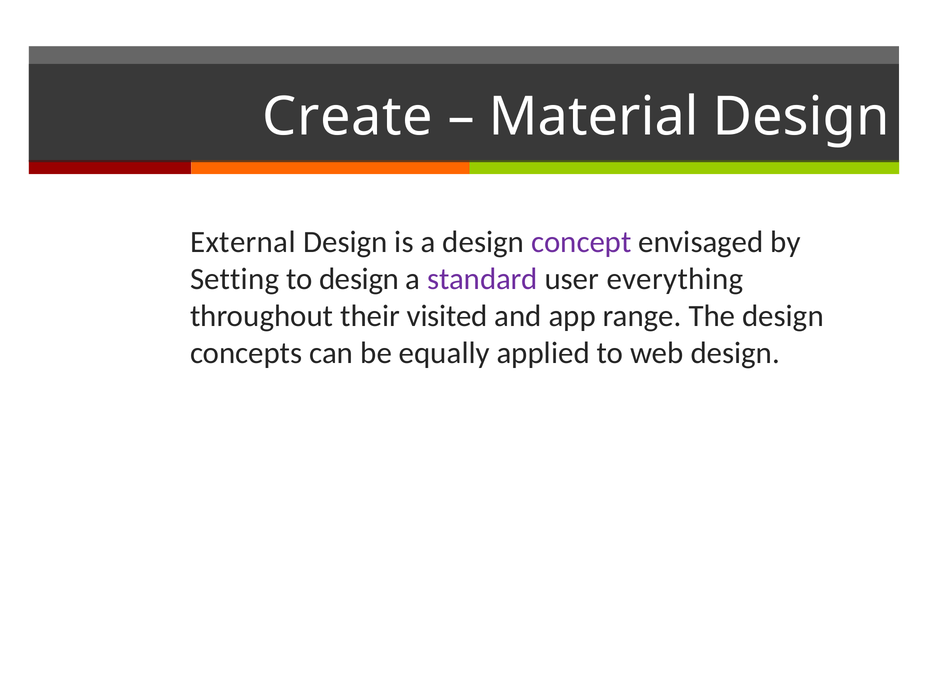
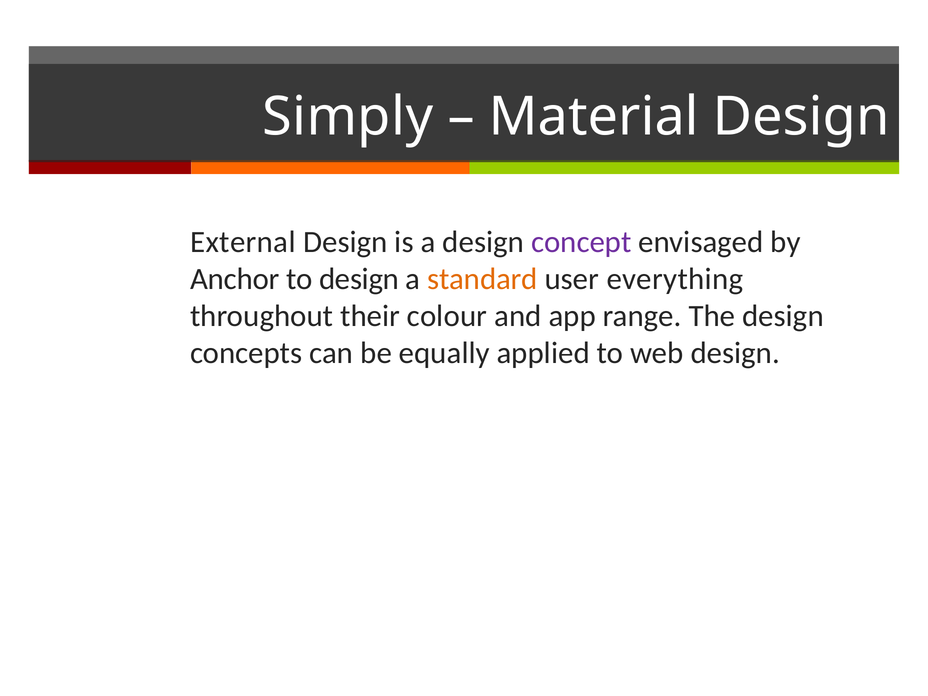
Create: Create -> Simply (348, 117)
Setting: Setting -> Anchor (235, 279)
standard colour: purple -> orange (482, 279)
visited: visited -> colour (447, 316)
